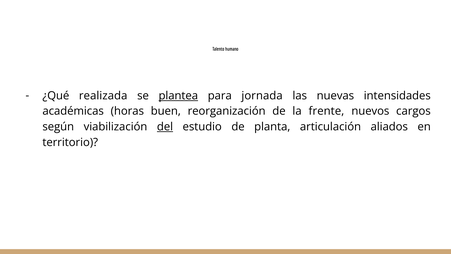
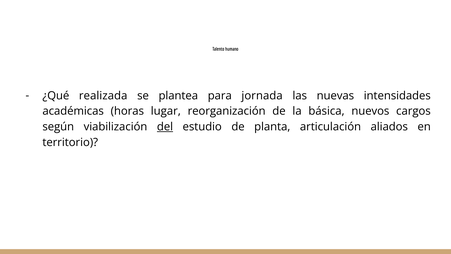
plantea underline: present -> none (178, 96)
buen: buen -> lugar (166, 111)
frente: frente -> básica (326, 111)
